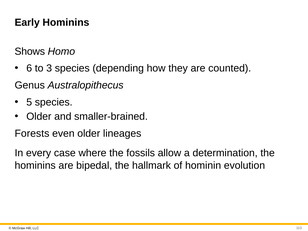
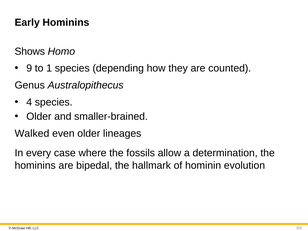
6: 6 -> 9 (29, 68)
3: 3 -> 1 (49, 68)
5: 5 -> 4 (29, 102)
Forests: Forests -> Walked (32, 134)
